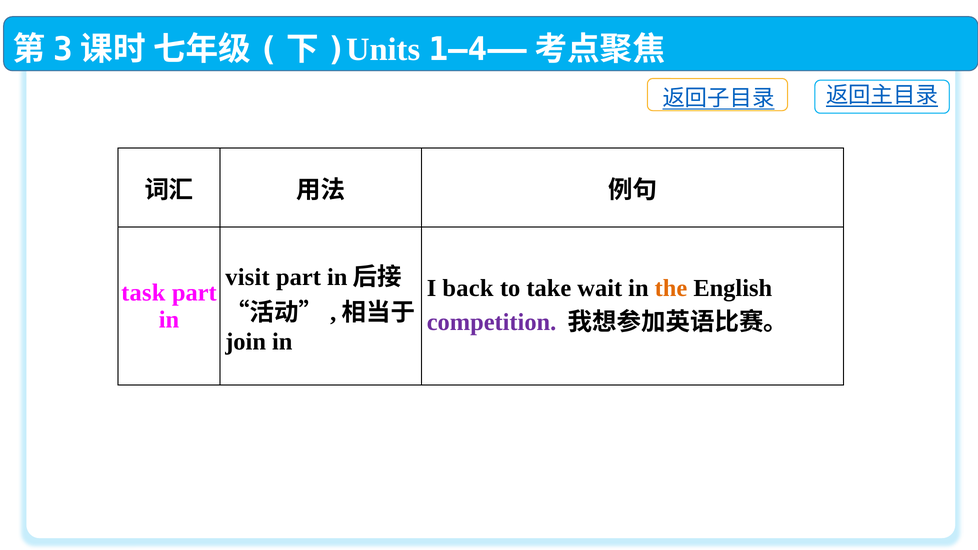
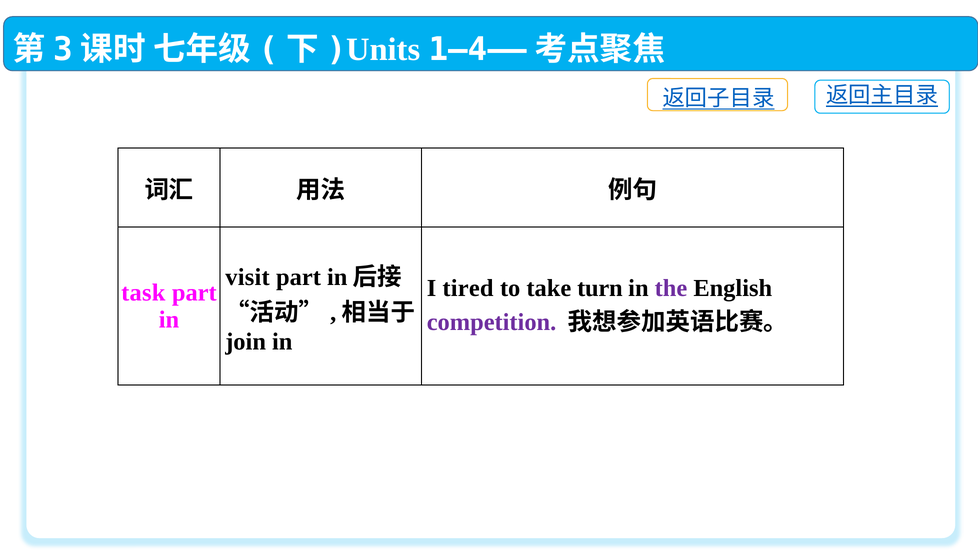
back: back -> tired (468, 288)
wait: wait -> turn (600, 288)
the colour: orange -> purple (671, 288)
